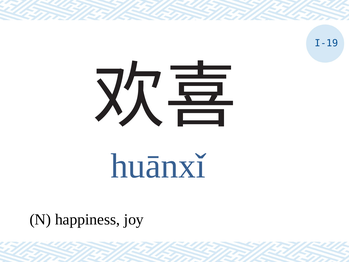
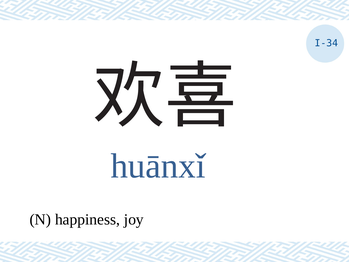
I-19: I-19 -> I-34 (326, 43)
